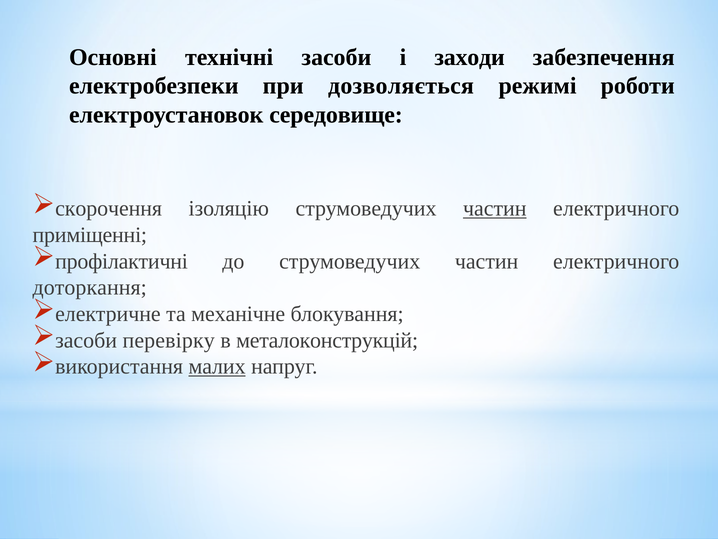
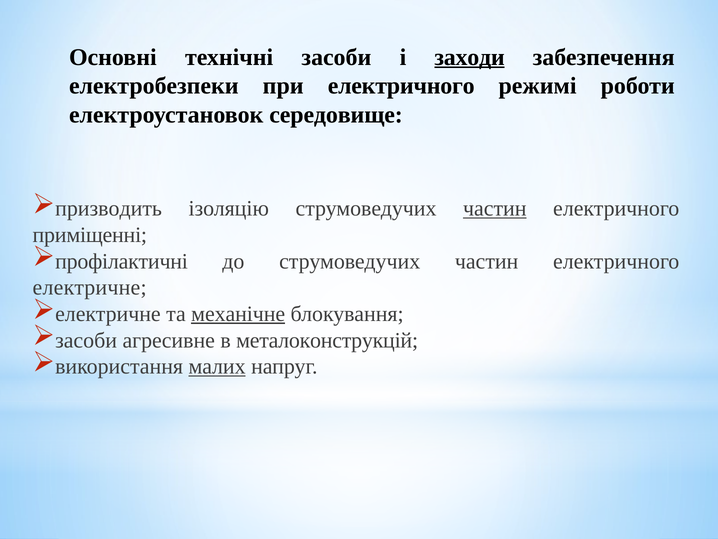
заходи underline: none -> present (470, 57)
при дозволяється: дозволяється -> електричного (401, 86)
скорочення: скорочення -> призводить (109, 208)
доторкання: доторкання -> електричне (90, 287)
механічне underline: none -> present (238, 314)
перевірку: перевірку -> агресивне (169, 340)
